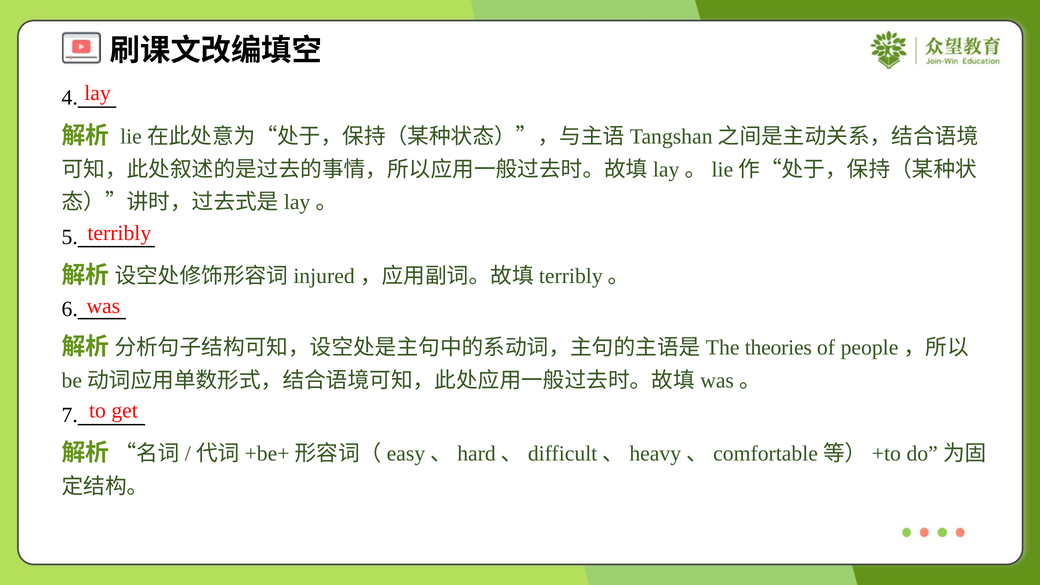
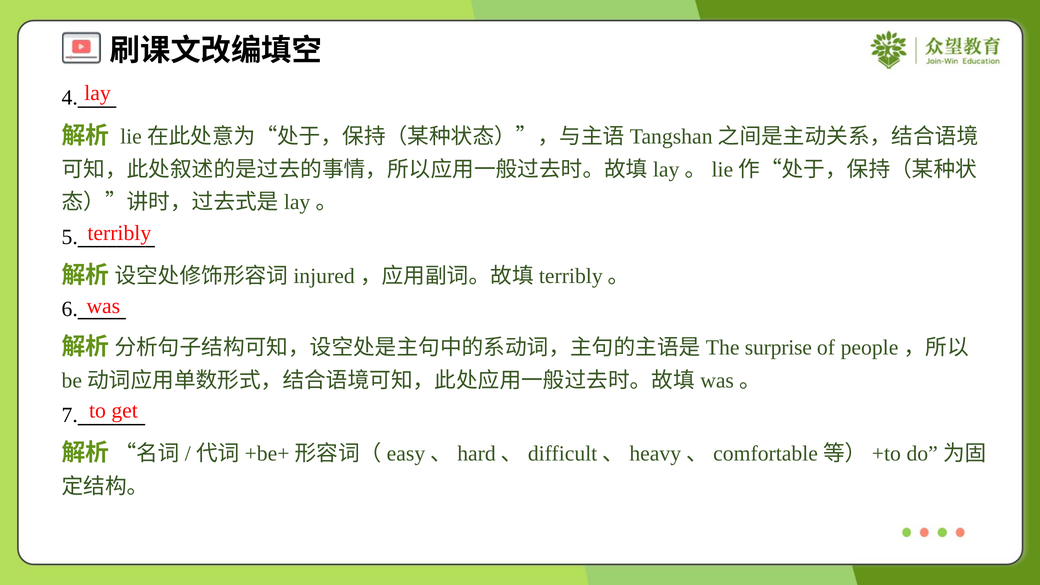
theories: theories -> surprise (778, 348)
